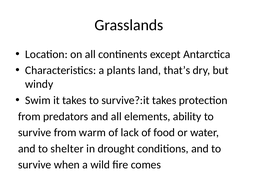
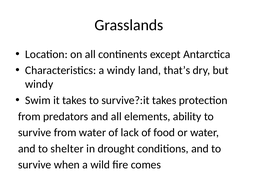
a plants: plants -> windy (121, 70)
from warm: warm -> water (93, 132)
